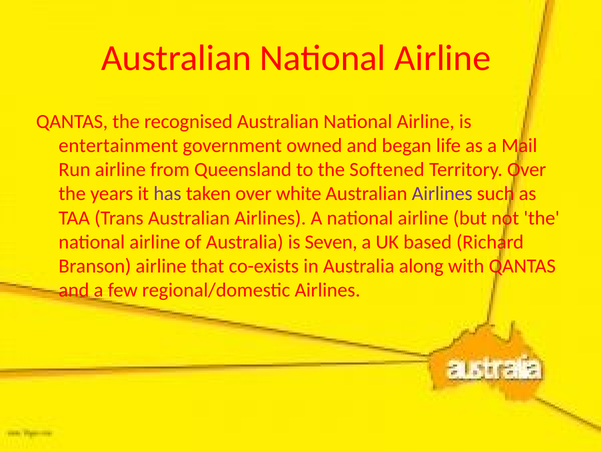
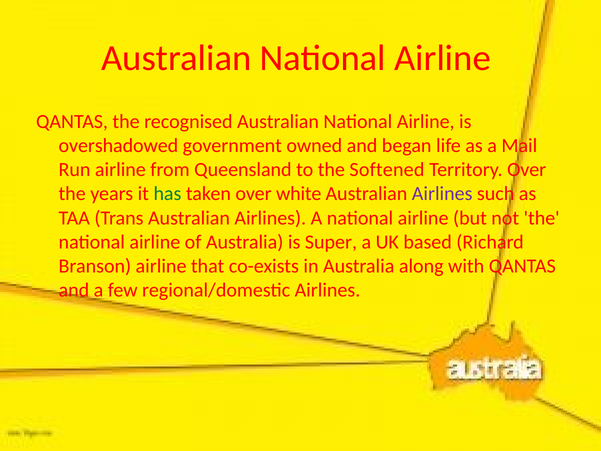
entertainment: entertainment -> overshadowed (118, 146)
has colour: purple -> green (167, 194)
Seven: Seven -> Super (331, 242)
